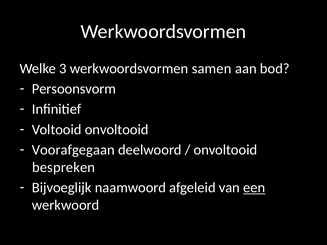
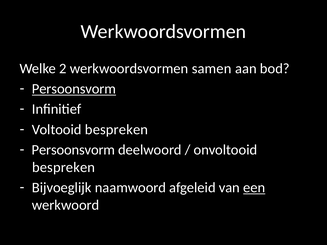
3: 3 -> 2 (63, 69)
Persoonsvorm underline: none -> present (74, 89)
Voltooid onvoltooid: onvoltooid -> bespreken (117, 130)
Voorafgegaan: Voorafgegaan -> Persoonsvorm (73, 150)
